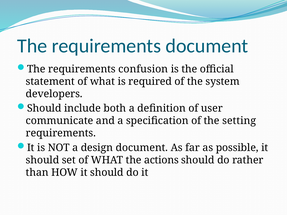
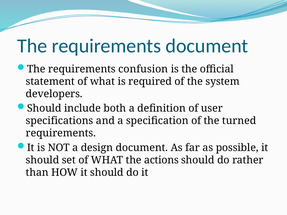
communicate: communicate -> specifications (60, 121)
setting: setting -> turned (239, 121)
